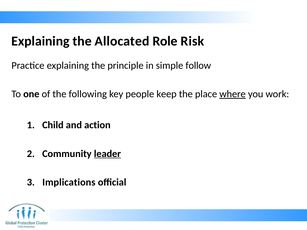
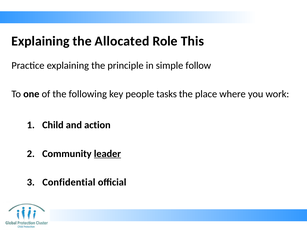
Risk: Risk -> This (192, 41)
keep: keep -> tasks (167, 94)
where underline: present -> none (233, 94)
Implications: Implications -> Confidential (69, 182)
